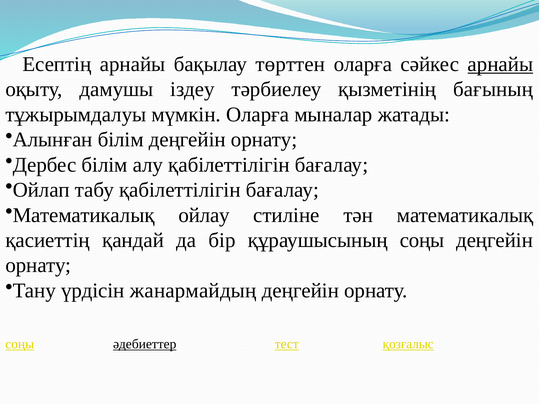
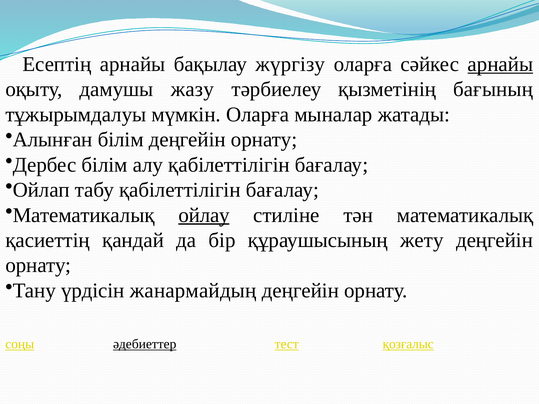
төрттен: төрттен -> жүргізу (290, 64)
іздеу: іздеу -> жазу (192, 89)
ойлау underline: none -> present (204, 215)
құраушысының соңы: соңы -> жету (422, 240)
